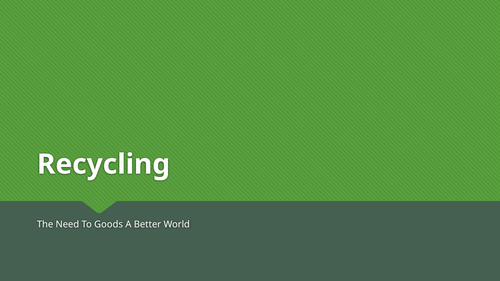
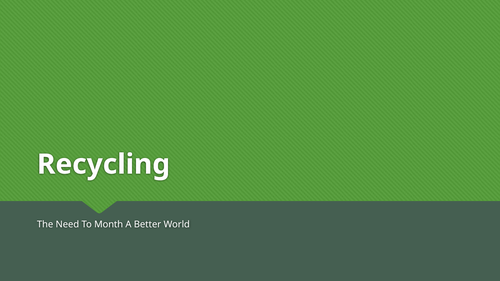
Goods: Goods -> Month (109, 225)
